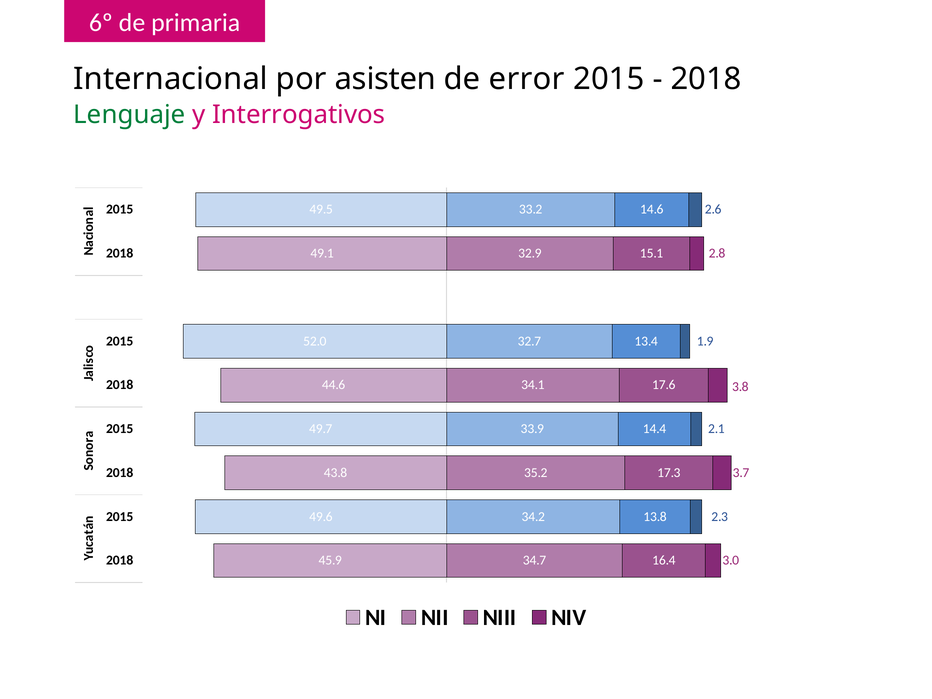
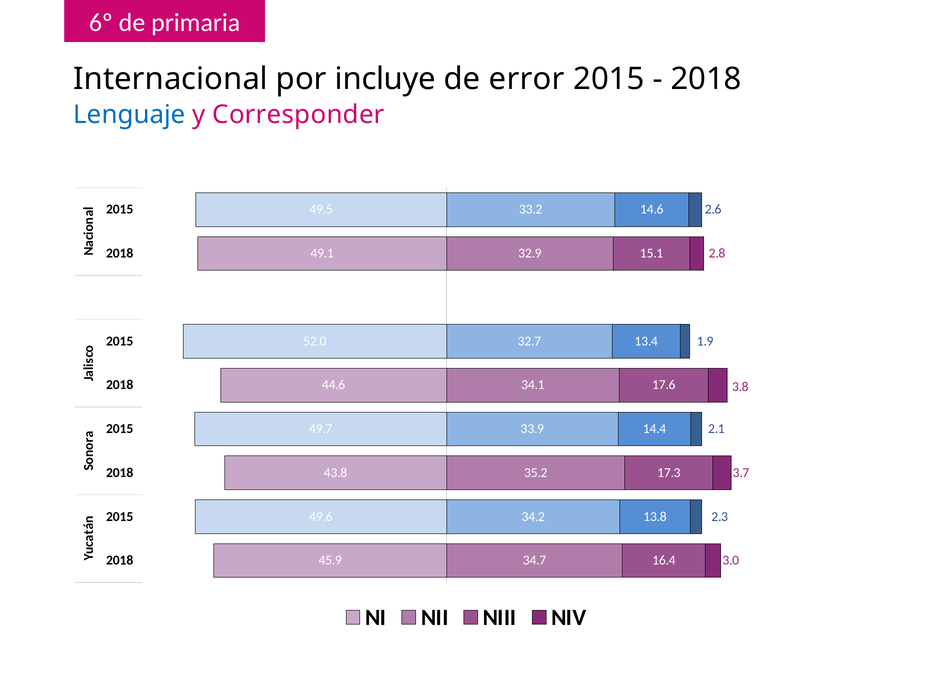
asisten: asisten -> incluye (385, 79)
Lenguaje colour: green -> blue (129, 115)
Interrogativos: Interrogativos -> Corresponder (298, 115)
